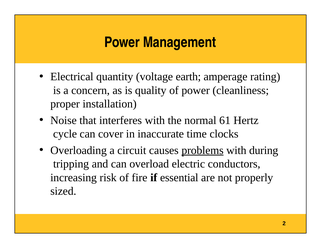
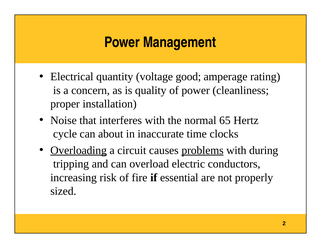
earth: earth -> good (188, 77)
61: 61 -> 65 (225, 120)
cover: cover -> about (111, 134)
Overloading underline: none -> present (79, 150)
